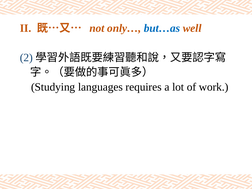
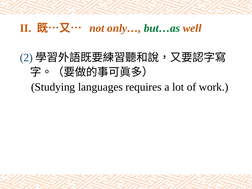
but…as colour: blue -> green (162, 28)
